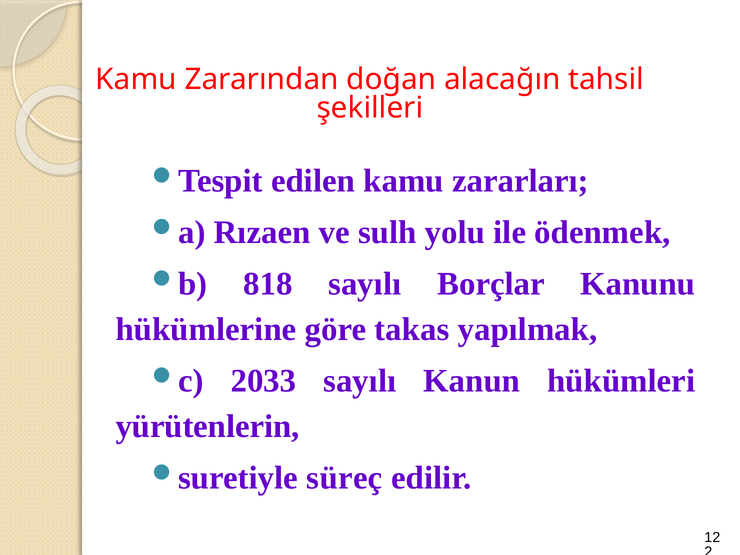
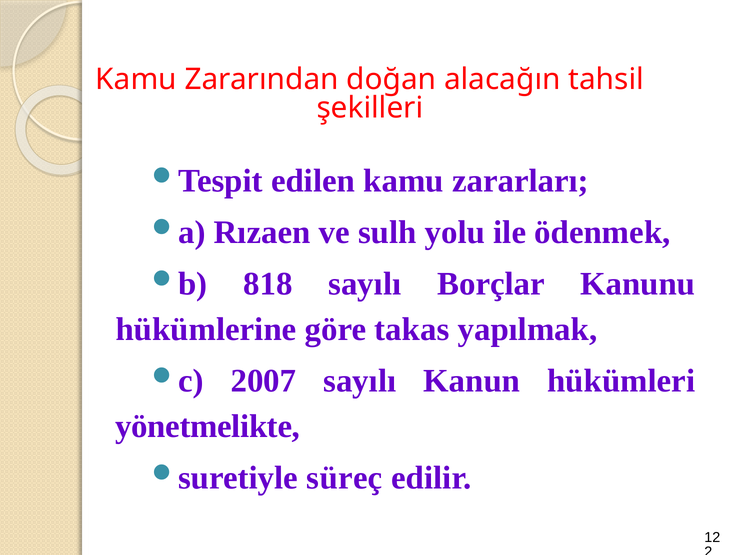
2033: 2033 -> 2007 (263, 381)
yürütenlerin: yürütenlerin -> yönetmelikte (208, 426)
